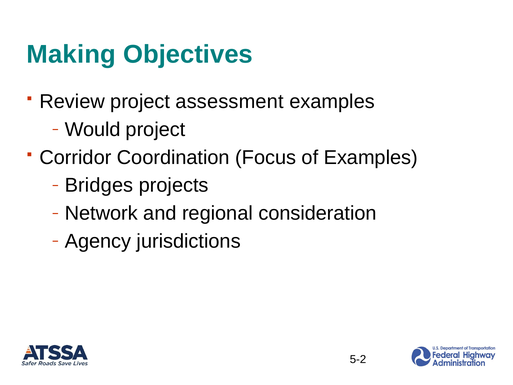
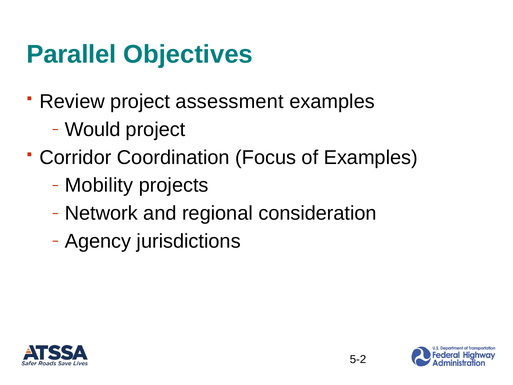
Making: Making -> Parallel (71, 54)
Bridges: Bridges -> Mobility (99, 185)
